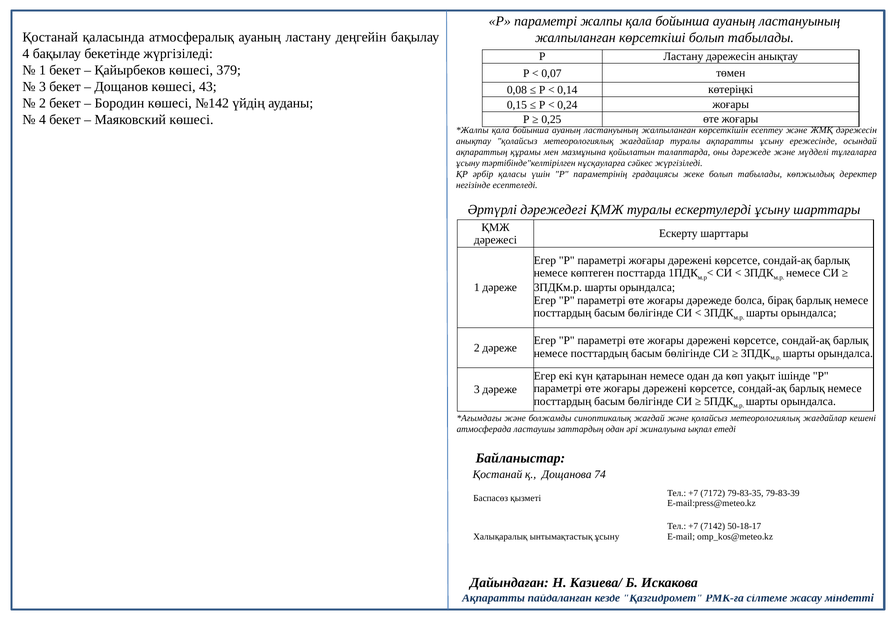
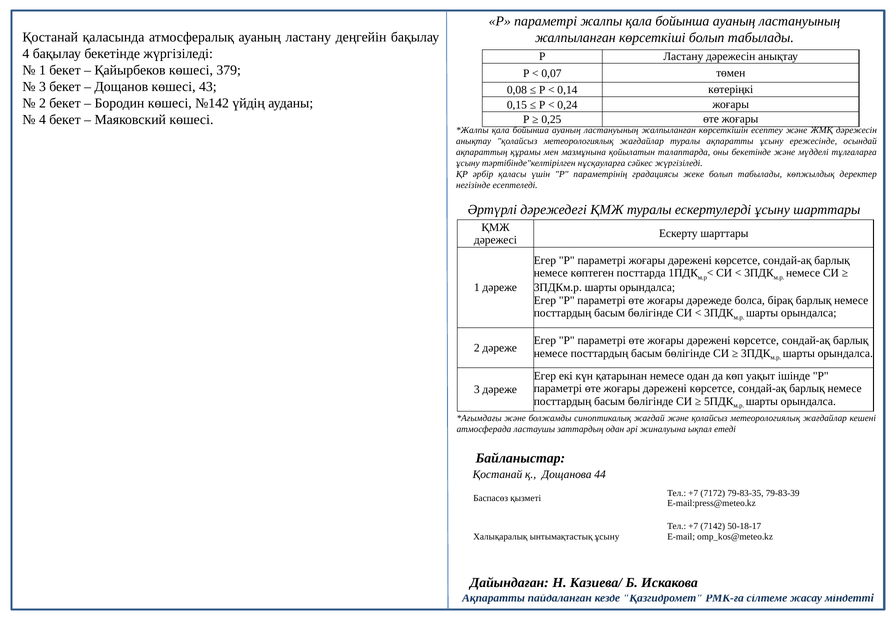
оны дәрежеде: дәрежеде -> бекетінде (751, 152)
74: 74 -> 44 (600, 475)
